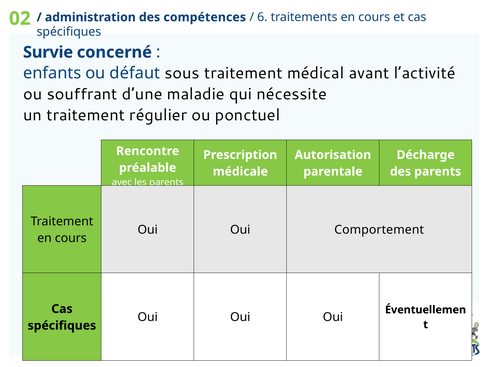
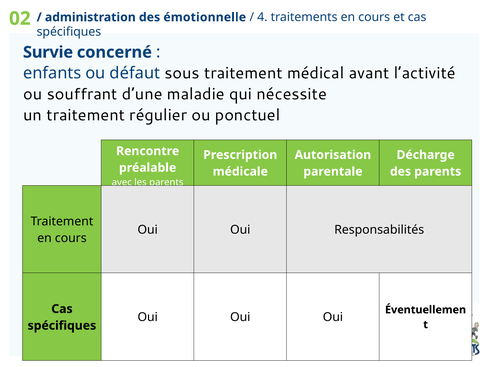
compétences: compétences -> émotionnelle (205, 17)
6: 6 -> 4 (262, 17)
Comportement: Comportement -> Responsabilités (379, 230)
